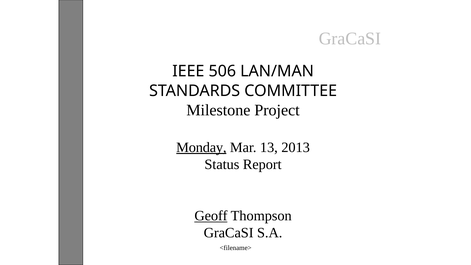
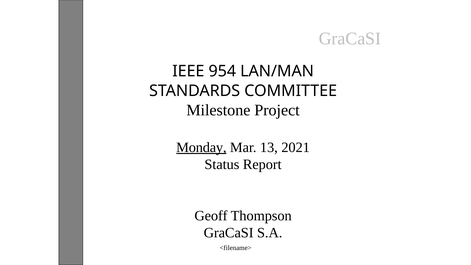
506: 506 -> 954 (222, 71)
2013: 2013 -> 2021 (296, 147)
Geoff underline: present -> none (211, 216)
